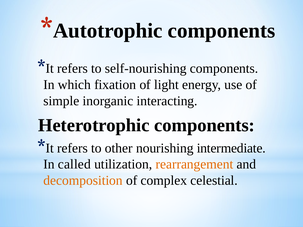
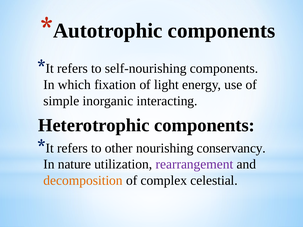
intermediate: intermediate -> conservancy (231, 148)
called: called -> nature (75, 164)
rearrangement colour: orange -> purple (194, 164)
